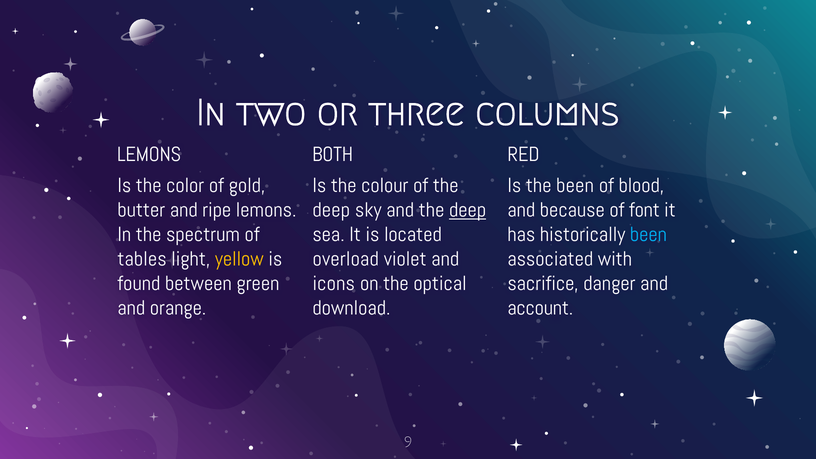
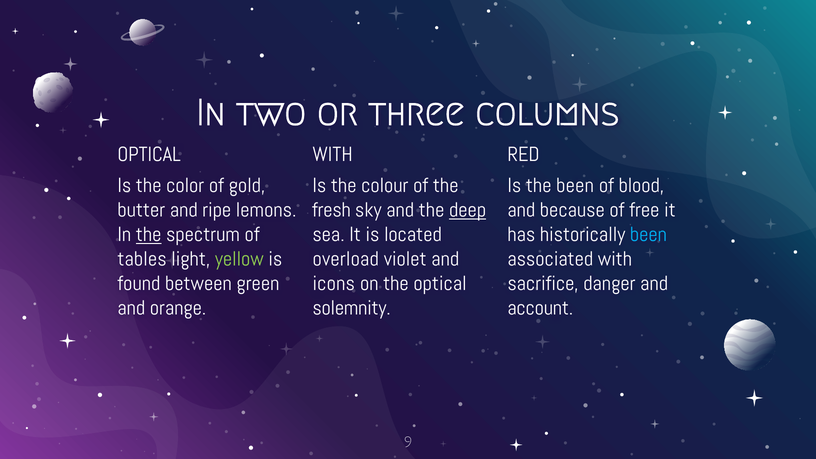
LEMONS: LEMONS -> OPTICAL (149, 154)
BOTH: BOTH -> WITH (333, 154)
deep: deep -> fresh (331, 210)
font: font -> free (644, 210)
the underline: none -> present (149, 235)
yellow colour: yellow -> light green (239, 259)
download: download -> solemnity (352, 308)
